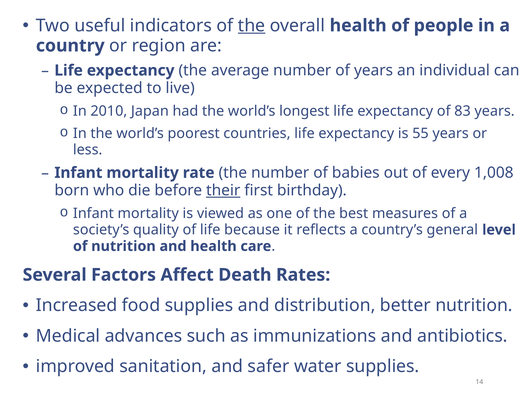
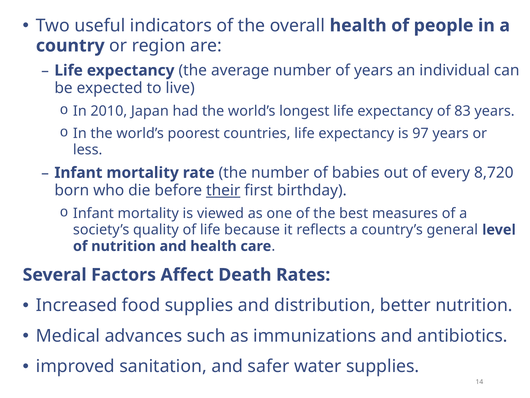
the underline: present -> none (252, 25)
55: 55 -> 97 (420, 133)
1,008: 1,008 -> 8,720 (494, 173)
